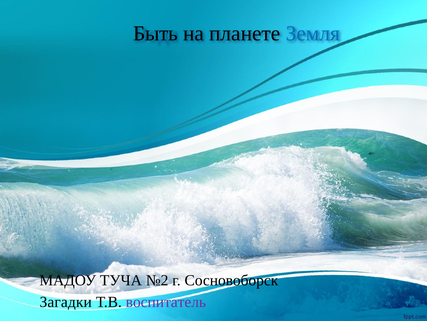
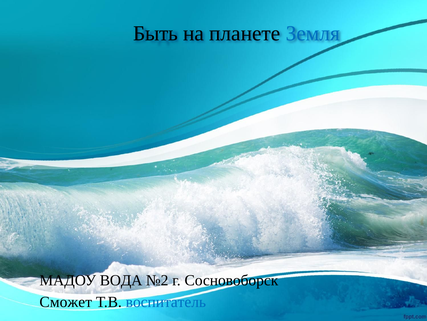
ТУЧА: ТУЧА -> ВОДА (121, 280)
Загадки: Загадки -> Сможет (66, 301)
воспитатель colour: purple -> blue (166, 301)
